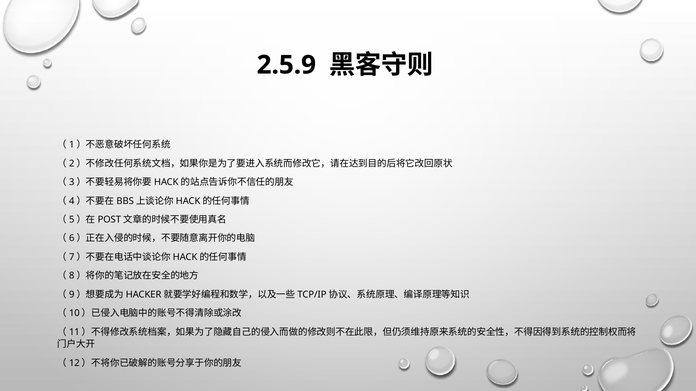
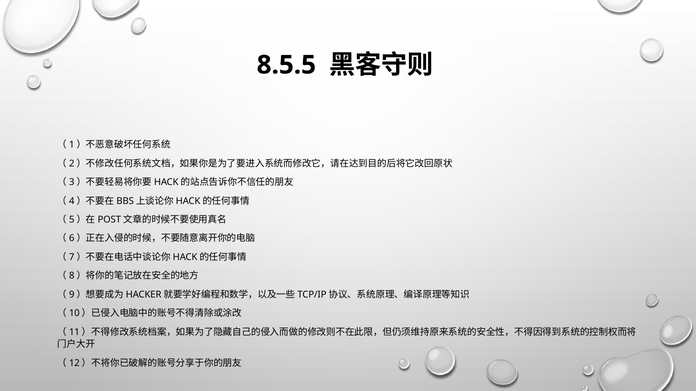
2.5.9: 2.5.9 -> 8.5.5 (286, 65)
